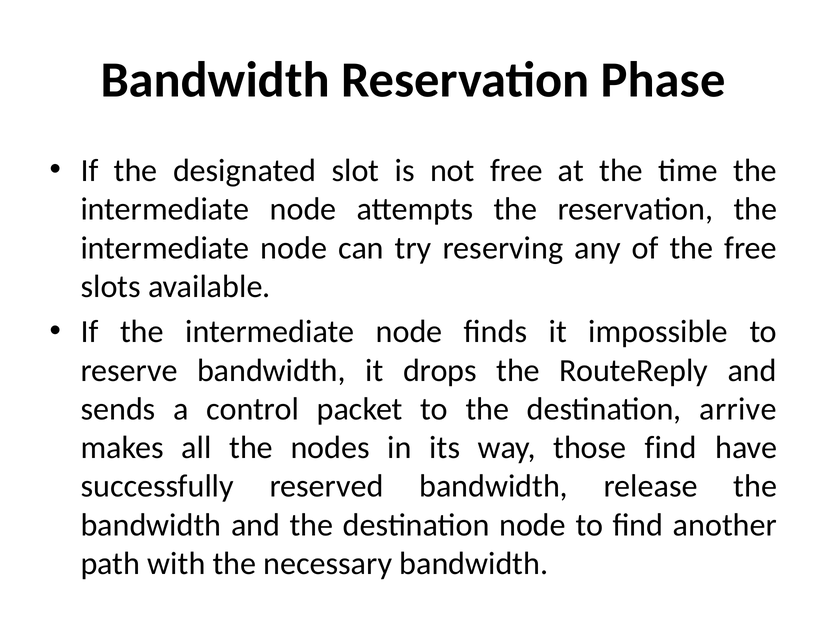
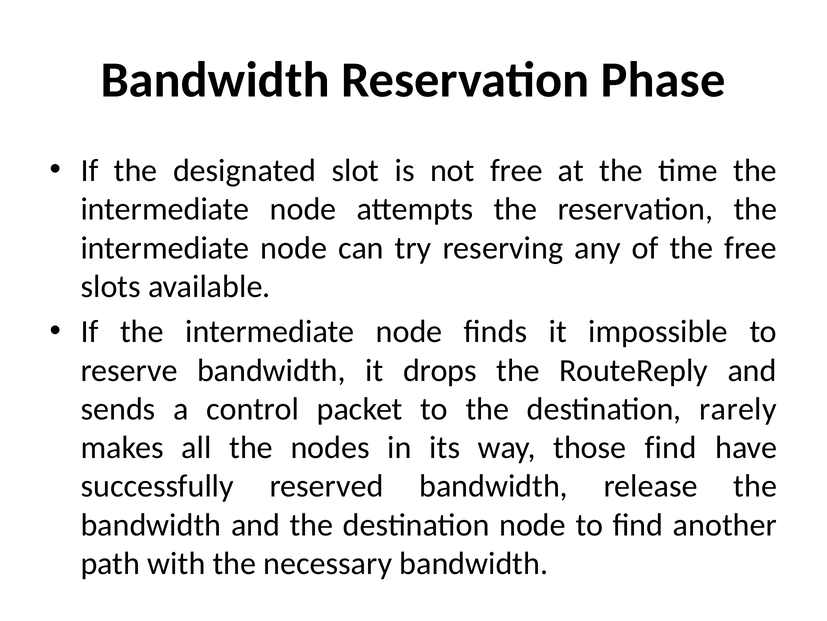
arrive: arrive -> rarely (738, 409)
